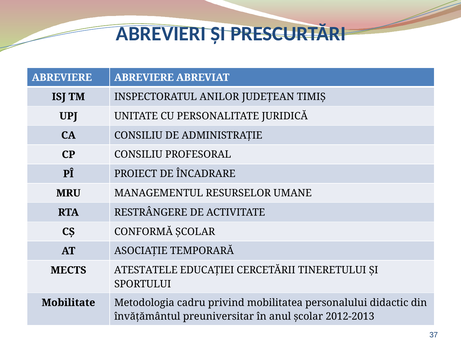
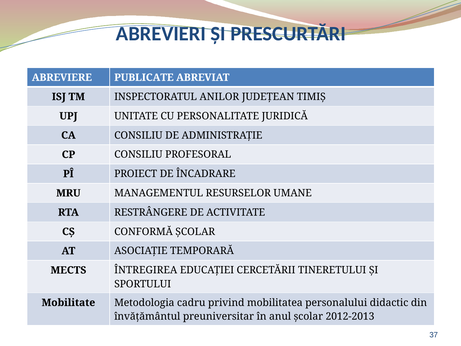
ABREVIERE ABREVIERE: ABREVIERE -> PUBLICATE (144, 77)
ATESTATELE: ATESTATELE -> ÎNTREGIREA (146, 270)
